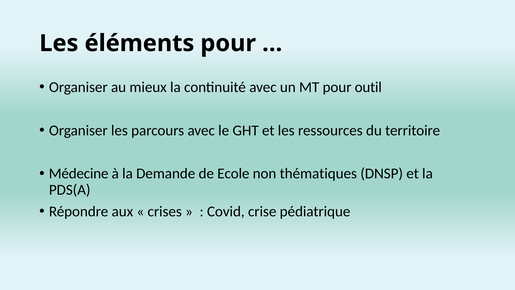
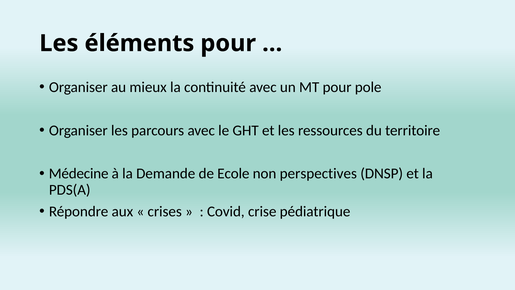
outil: outil -> pole (368, 87)
thématiques: thématiques -> perspectives (318, 173)
